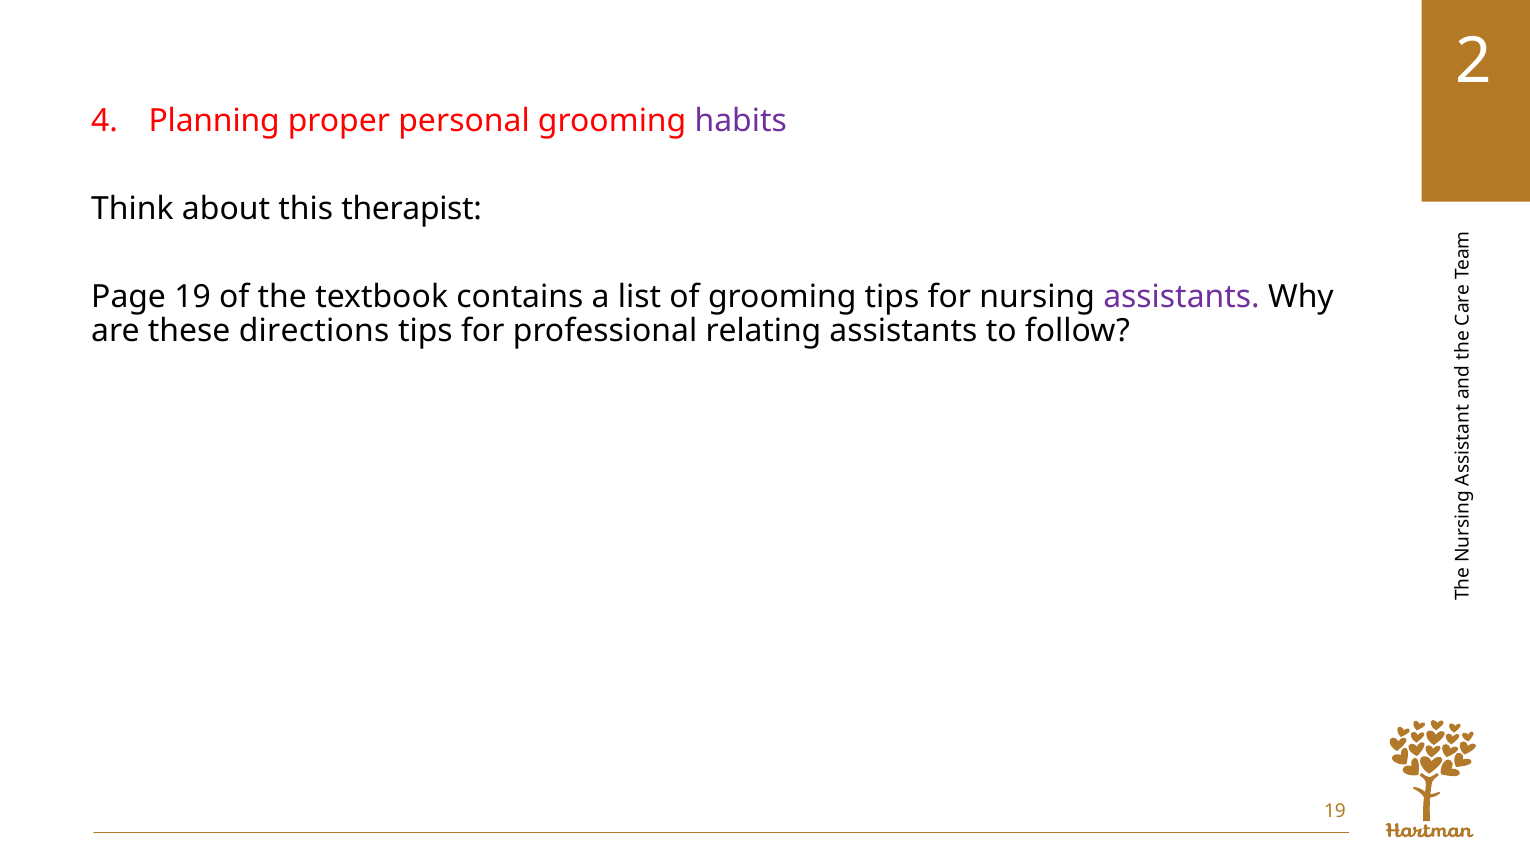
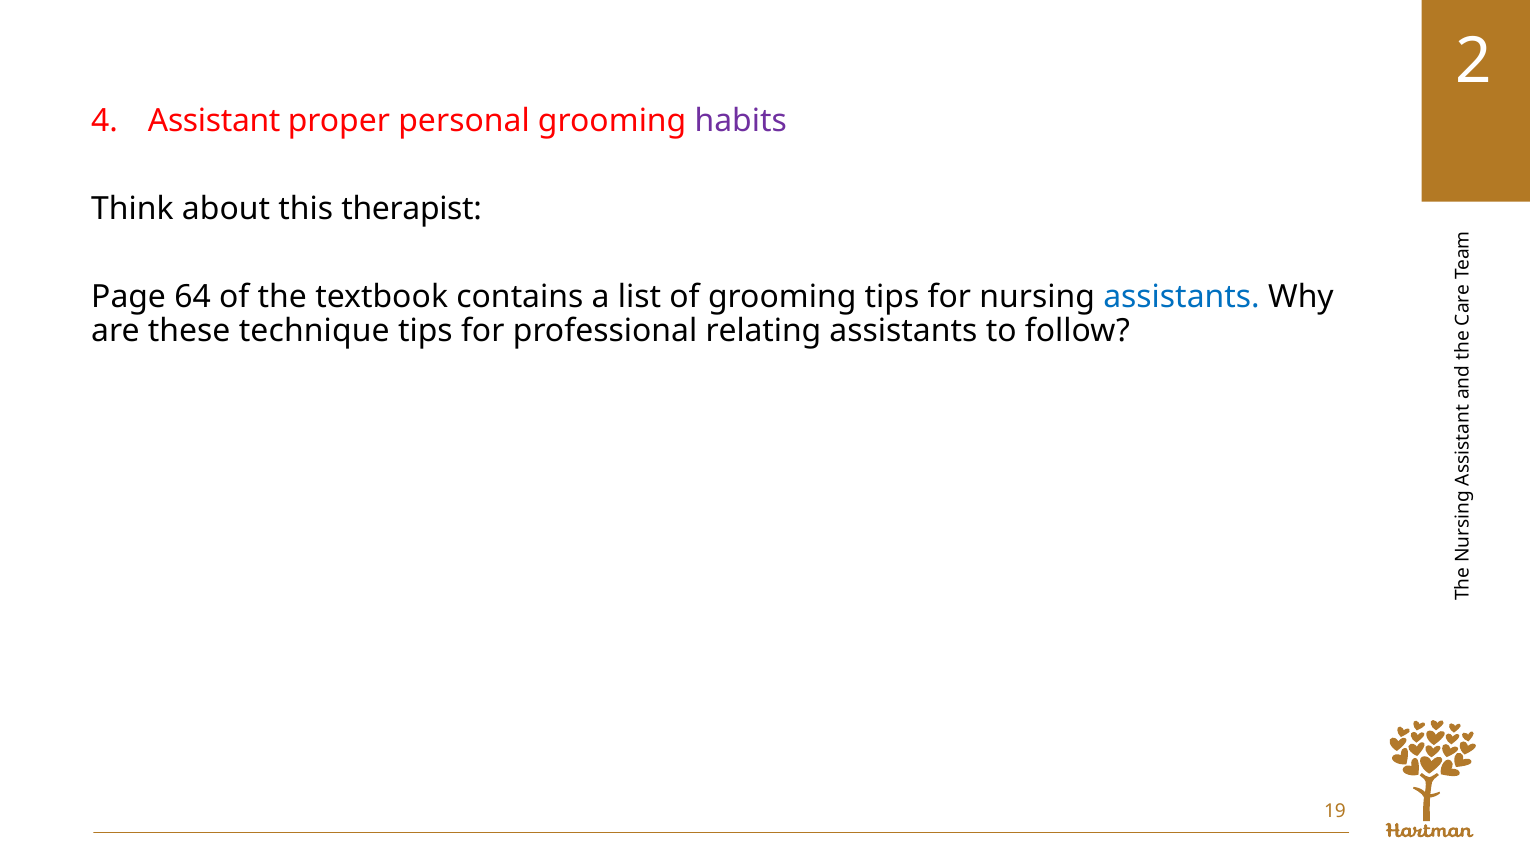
Planning: Planning -> Assistant (214, 121)
Page 19: 19 -> 64 (193, 297)
assistants colour: purple -> blue (1181, 297)
directions: directions -> technique (314, 331)
